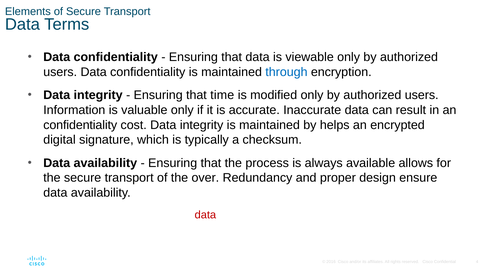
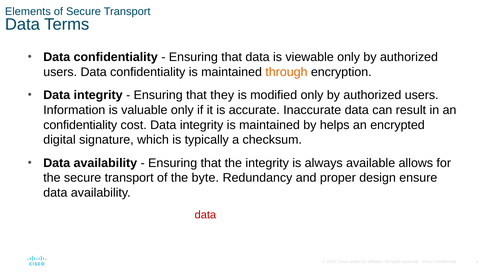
through colour: blue -> orange (286, 72)
time: time -> they (222, 95)
the process: process -> integrity (267, 163)
over: over -> byte (205, 178)
